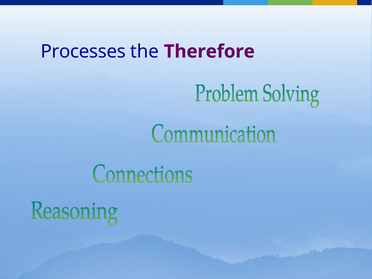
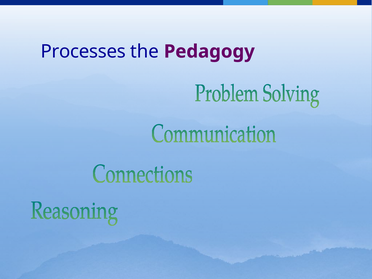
Therefore: Therefore -> Pedagogy (209, 51)
